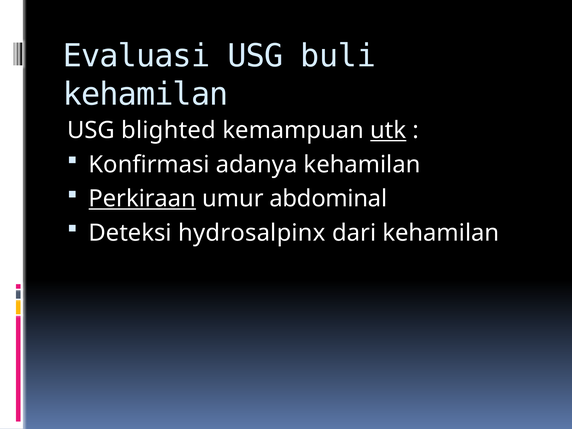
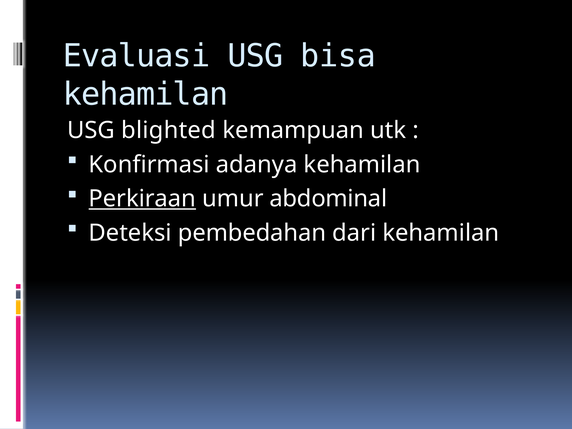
buli: buli -> bisa (338, 56)
utk underline: present -> none (388, 130)
hydrosalpinx: hydrosalpinx -> pembedahan (252, 233)
